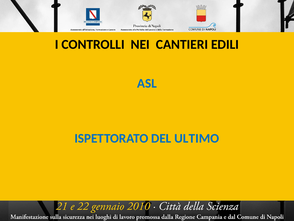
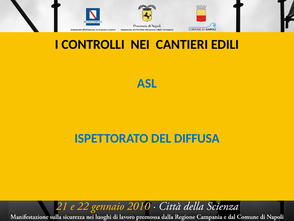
ULTIMO: ULTIMO -> DIFFUSA (197, 138)
